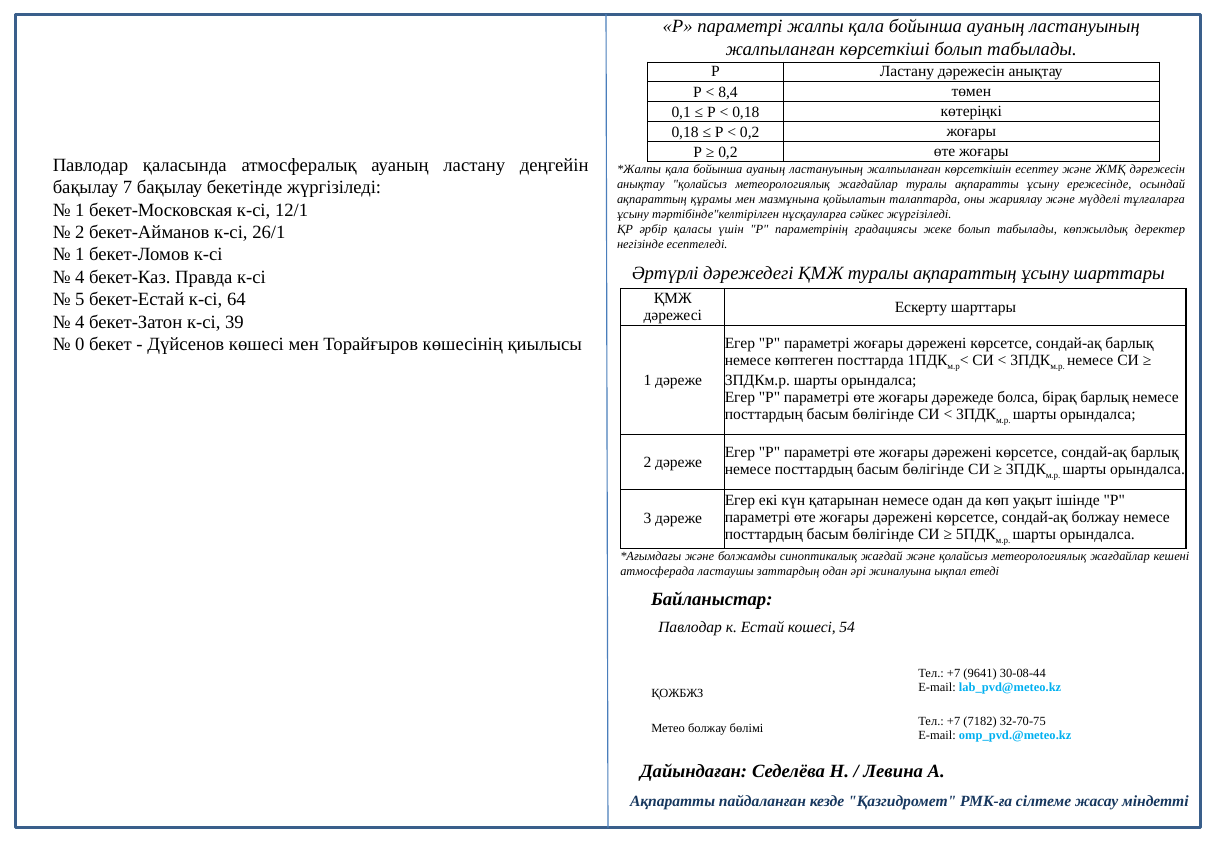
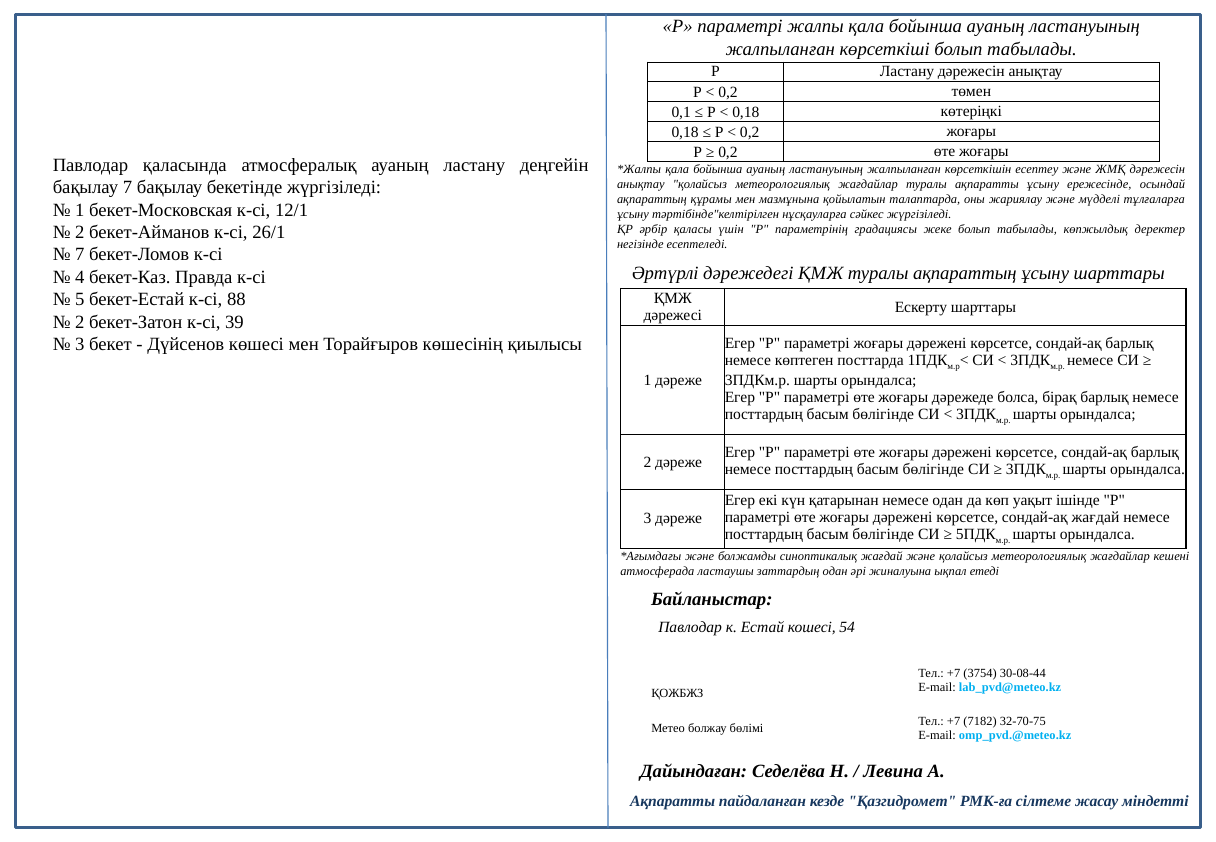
8,4: 8,4 -> 0,2 (728, 92)
1: 1 -> 7 (80, 255)
64: 64 -> 88 (236, 300)
4: 4 -> 2 (80, 322)
0: 0 -> 3 (80, 344)
сондай-ақ болжау: болжау -> жағдай (1096, 517)
9641: 9641 -> 3754 (980, 673)
